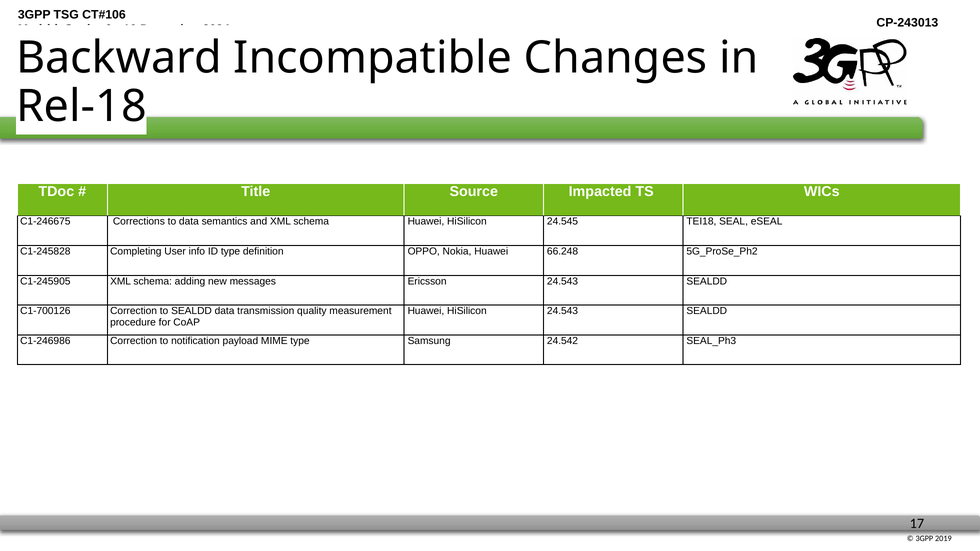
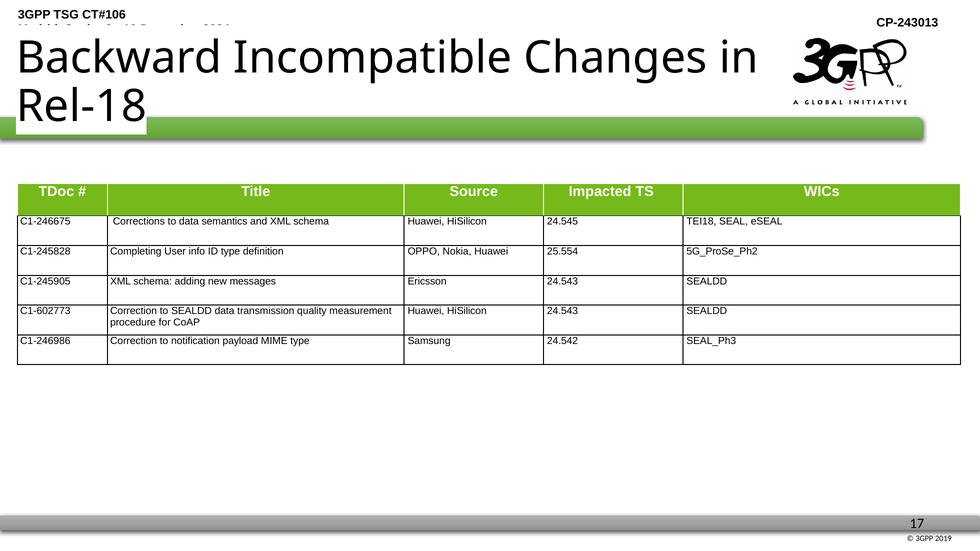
66.248: 66.248 -> 25.554 (563, 252)
C1-700126: C1-700126 -> C1-602773 (45, 311)
